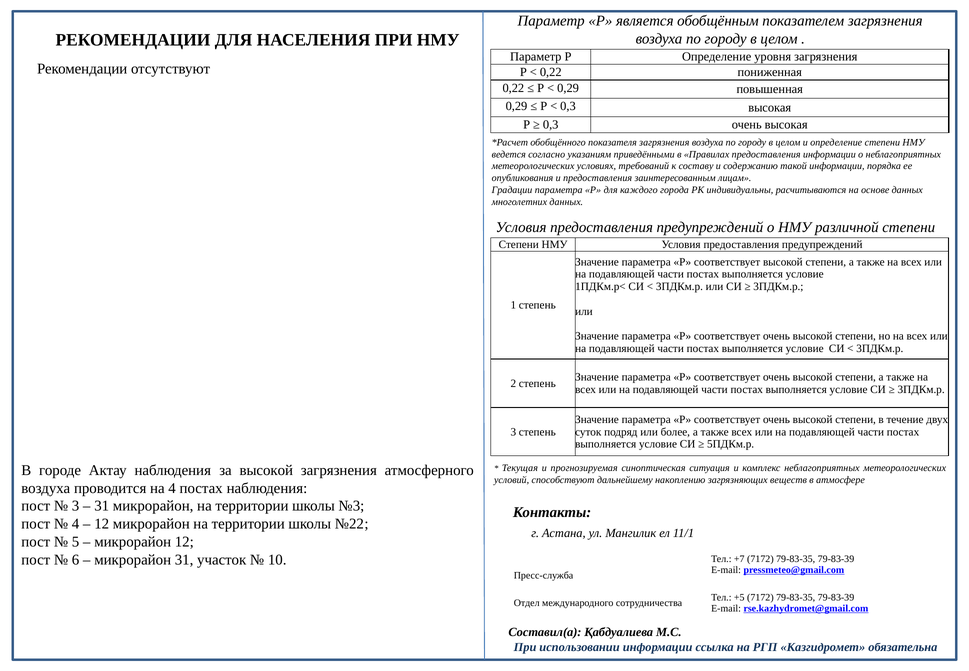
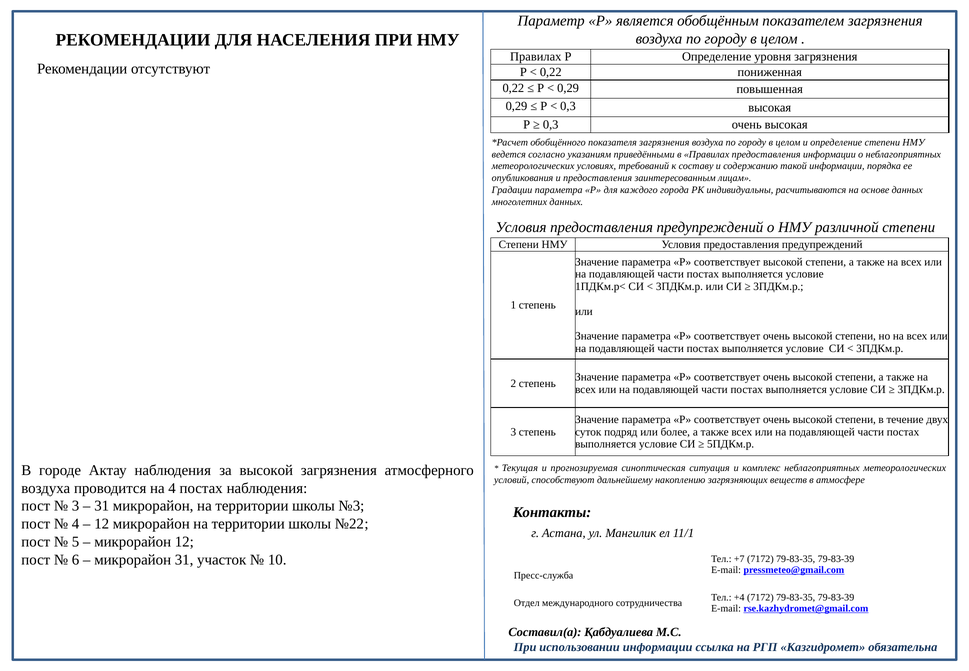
Параметр: Параметр -> Правилах (536, 57)
+5: +5 -> +4 (739, 597)
